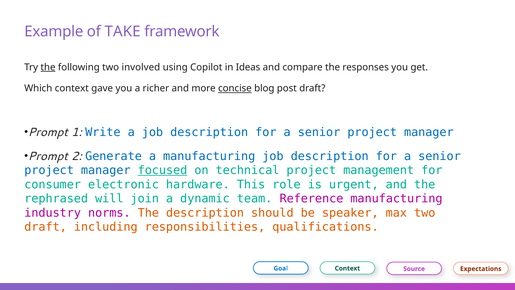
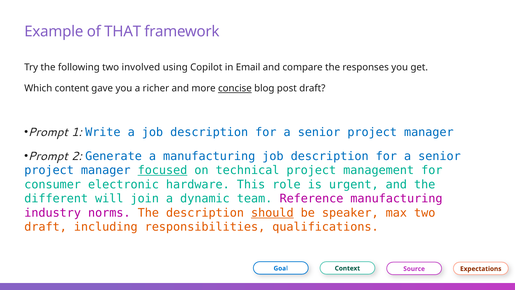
TAKE: TAKE -> THAT (123, 32)
the underline: present -> none (48, 67)
Ideas: Ideas -> Email (248, 67)
Which context: context -> content (72, 88)
rephrased: rephrased -> different (56, 198)
should underline: none -> present (272, 213)
